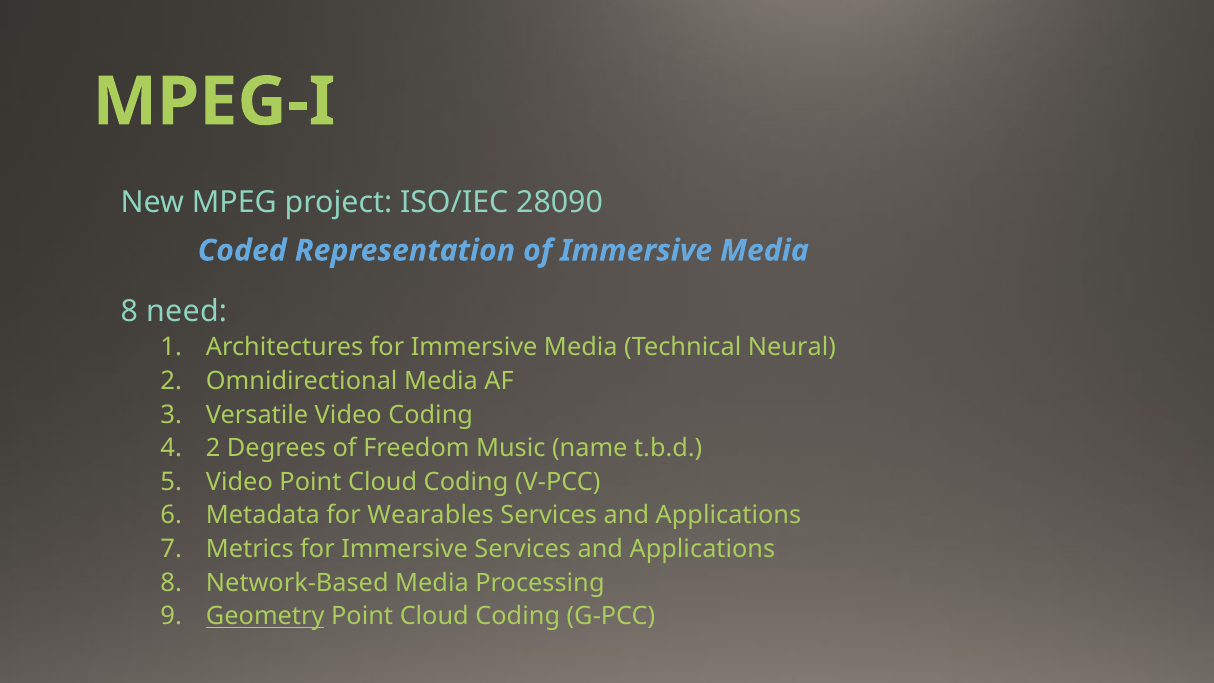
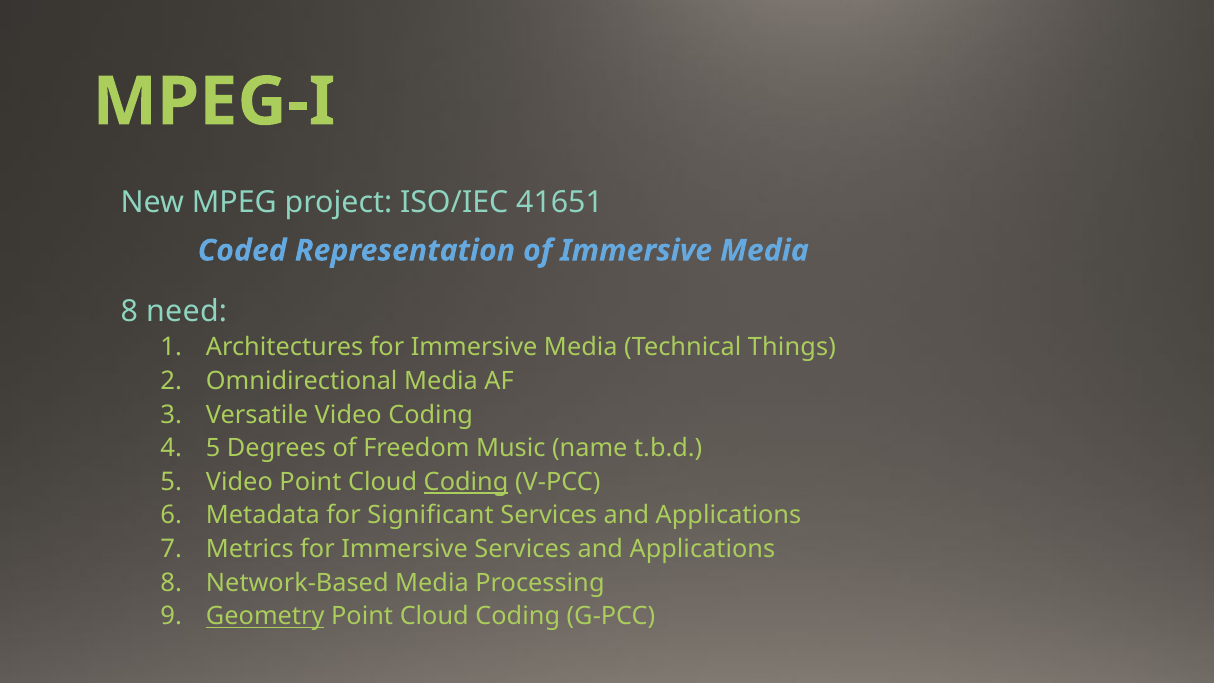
28090: 28090 -> 41651 (560, 203)
Neural: Neural -> Things (792, 347)
2: 2 -> 5 (213, 448)
Coding underline: none -> present (466, 482)
Wearables: Wearables -> Significant (431, 516)
